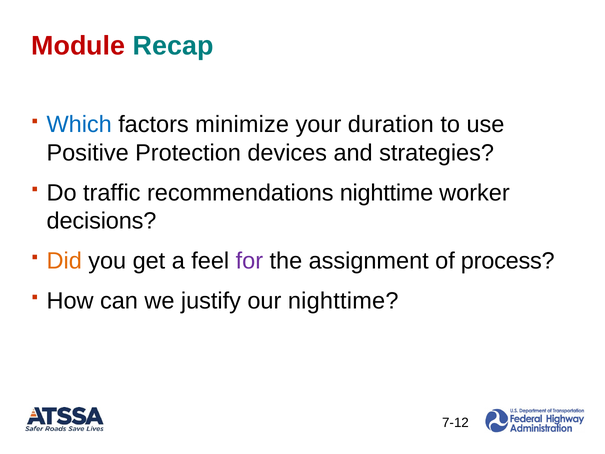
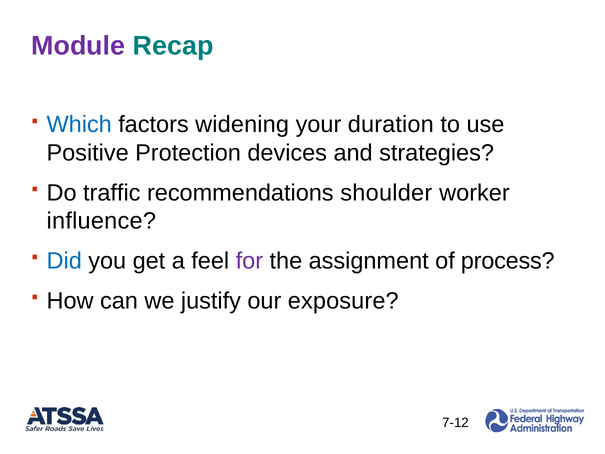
Module colour: red -> purple (78, 46)
minimize: minimize -> widening (242, 125)
recommendations nighttime: nighttime -> shoulder (386, 193)
decisions: decisions -> influence (101, 221)
Did colour: orange -> blue (64, 261)
our nighttime: nighttime -> exposure (343, 301)
